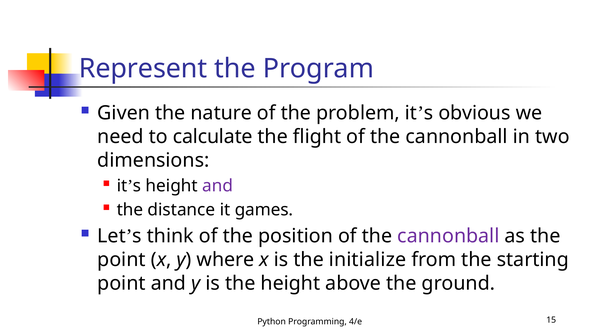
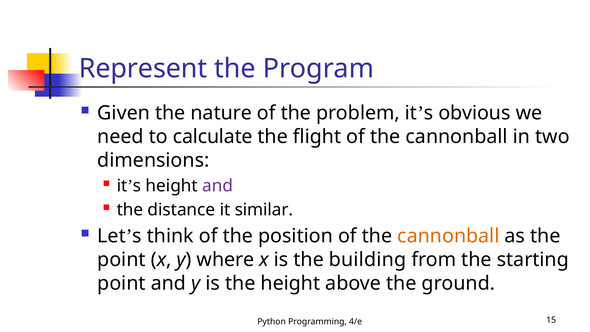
games: games -> similar (264, 210)
cannonball colour: purple -> orange (448, 236)
initialize: initialize -> building (368, 260)
